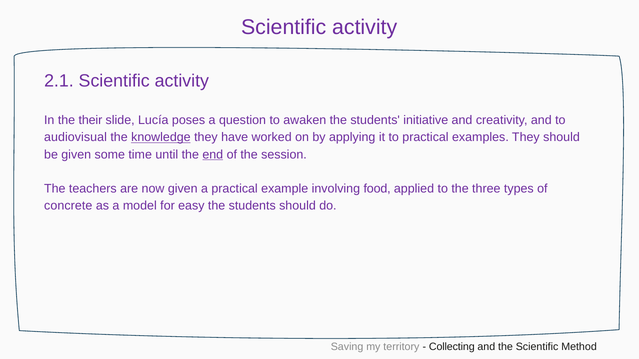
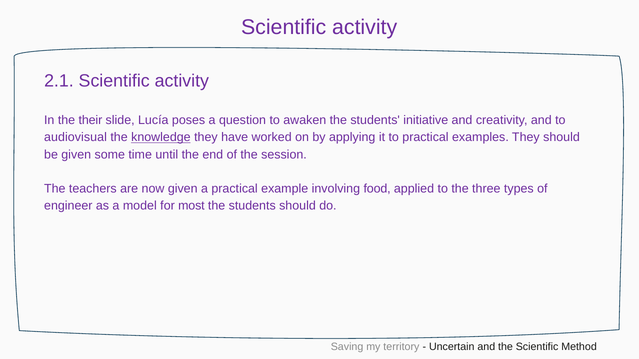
end underline: present -> none (213, 155)
concrete: concrete -> engineer (68, 206)
easy: easy -> most (191, 206)
Collecting: Collecting -> Uncertain (452, 347)
